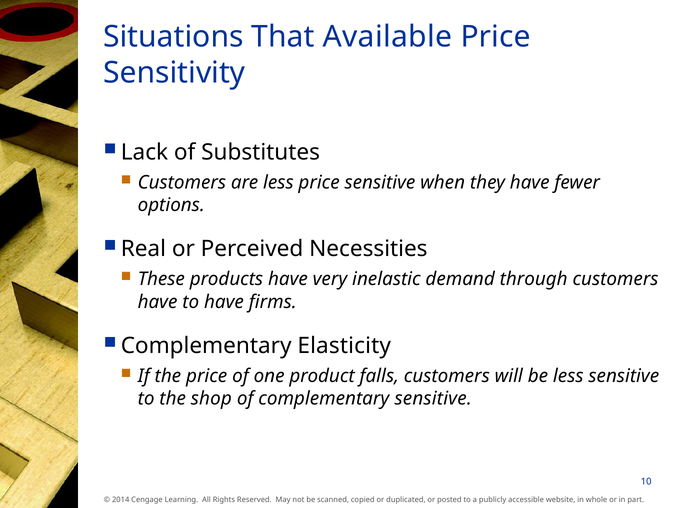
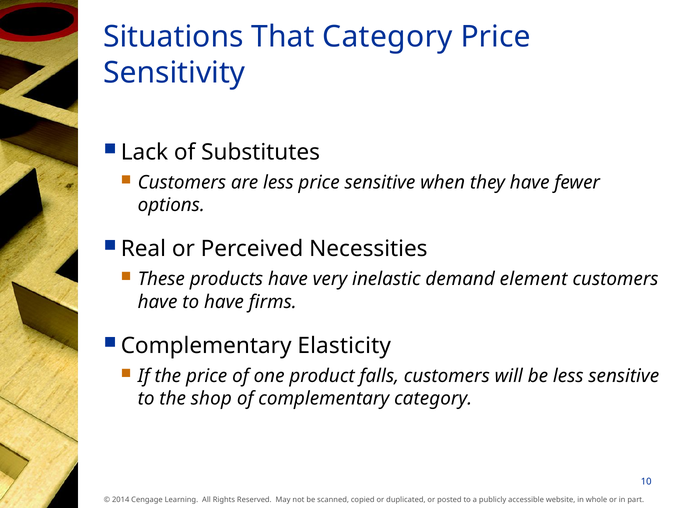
That Available: Available -> Category (388, 37)
through: through -> element (534, 279)
complementary sensitive: sensitive -> category (433, 398)
